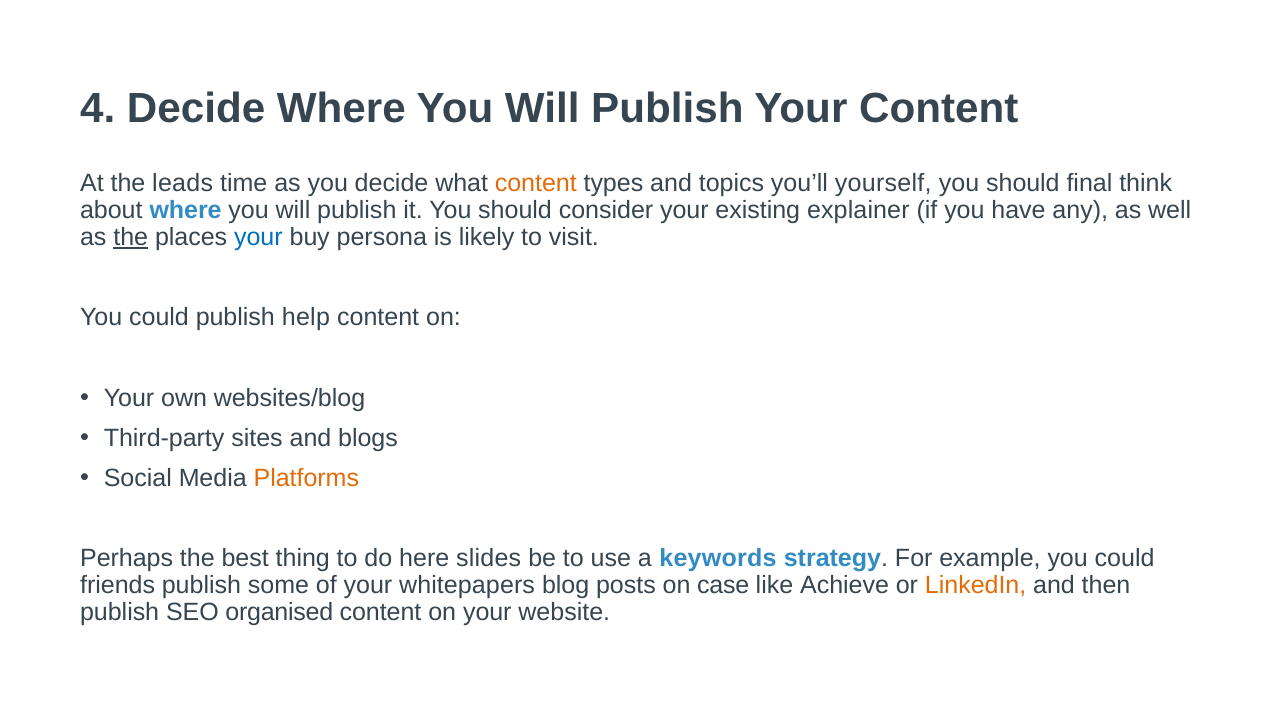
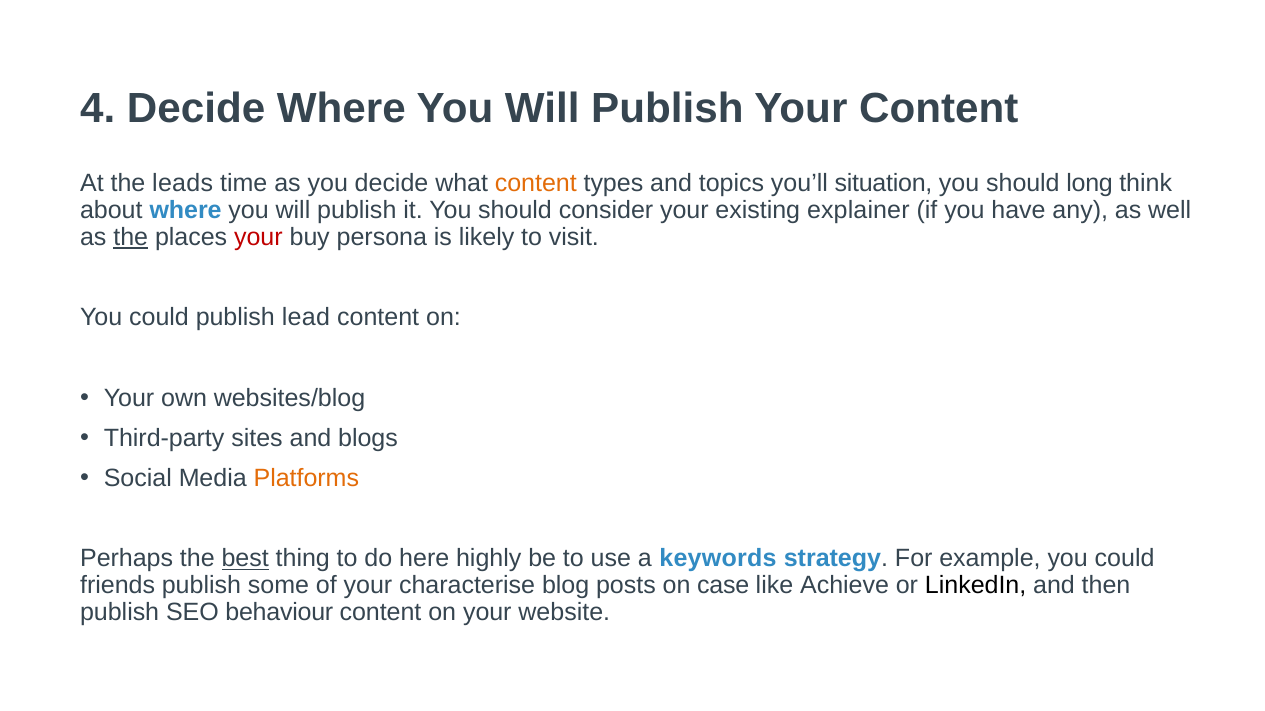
yourself: yourself -> situation (883, 183)
final: final -> long (1090, 183)
your colour: blue -> red (258, 237)
help: help -> lead (306, 318)
best underline: none -> present (245, 559)
slides: slides -> highly (489, 559)
whitepapers: whitepapers -> characterise (467, 586)
LinkedIn colour: orange -> black (976, 586)
organised: organised -> behaviour (279, 613)
